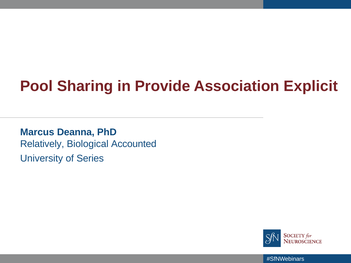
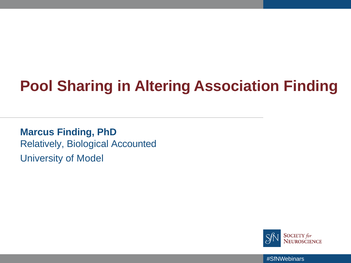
Provide: Provide -> Altering (163, 86)
Association Explicit: Explicit -> Finding (311, 86)
Marcus Deanna: Deanna -> Finding (76, 132)
Series: Series -> Model (90, 158)
